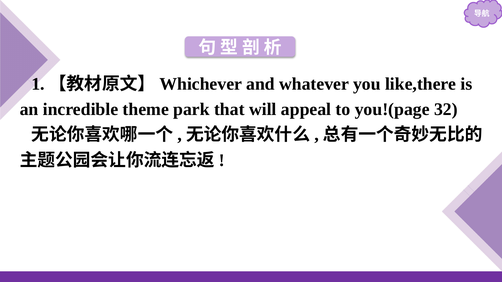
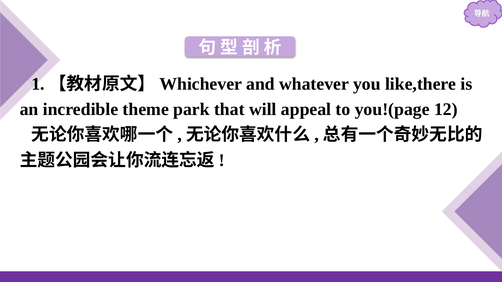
32: 32 -> 12 (446, 109)
